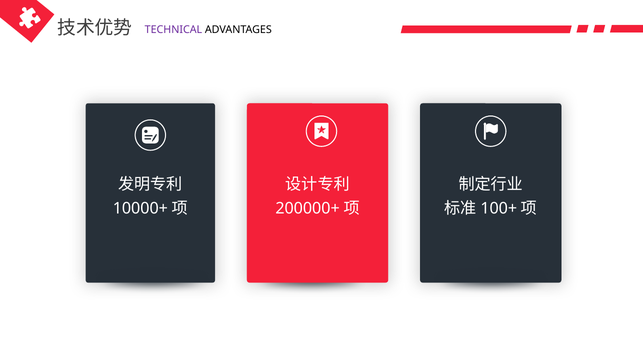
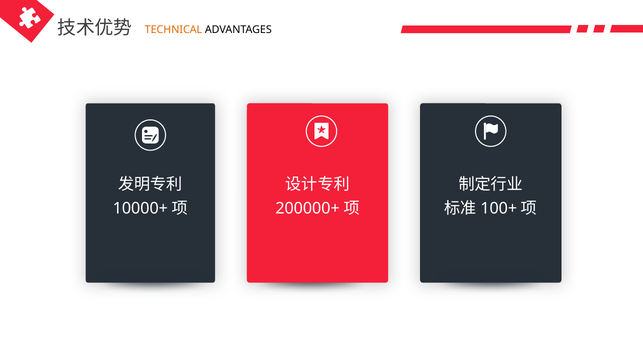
TECHNICAL colour: purple -> orange (173, 30)
